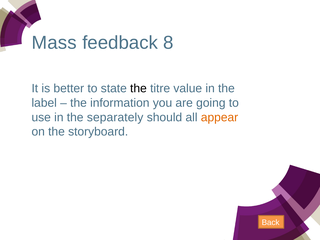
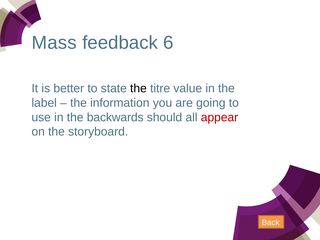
8: 8 -> 6 (168, 43)
separately: separately -> backwards (115, 117)
appear colour: orange -> red (220, 117)
